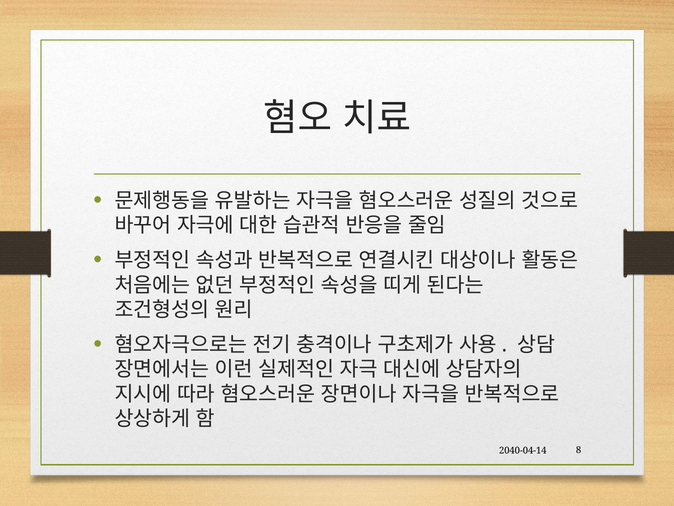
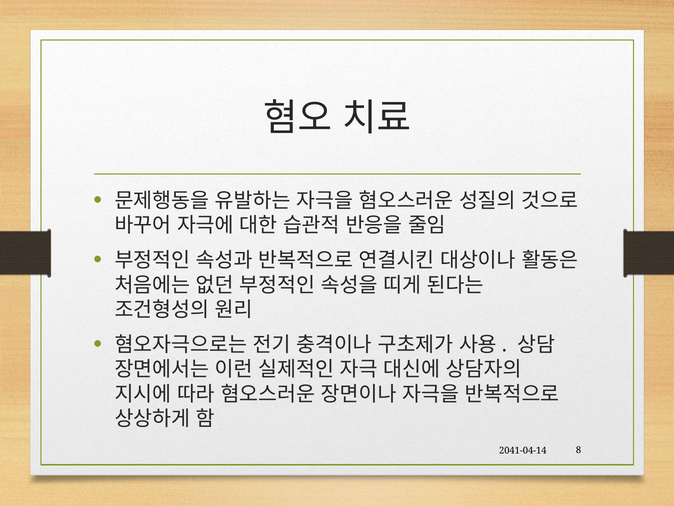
2040-04-14: 2040-04-14 -> 2041-04-14 (523, 450)
